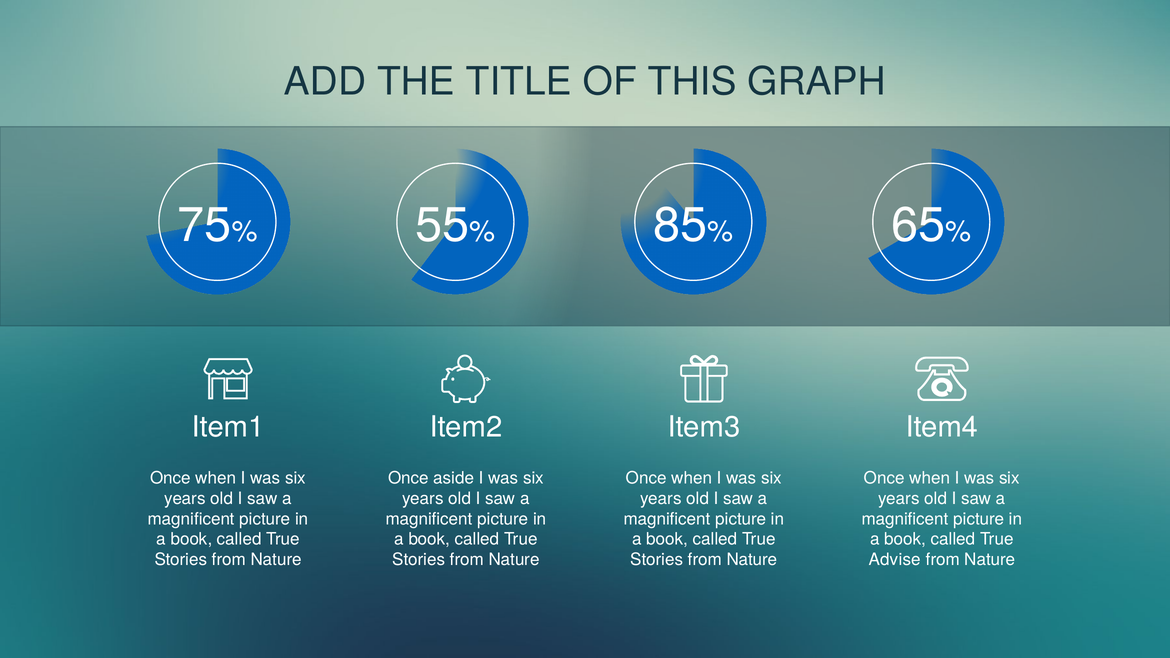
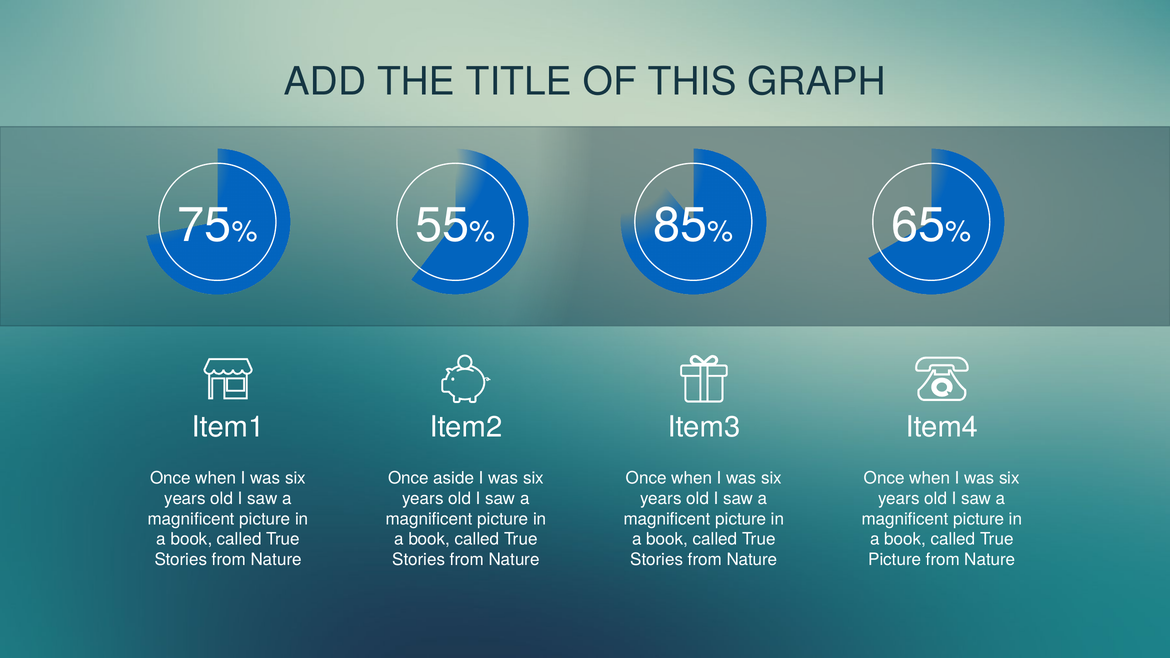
Advise: Advise -> Picture (895, 560)
